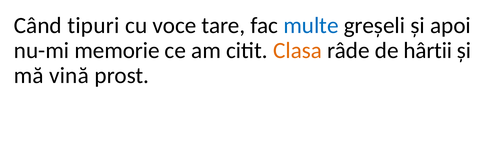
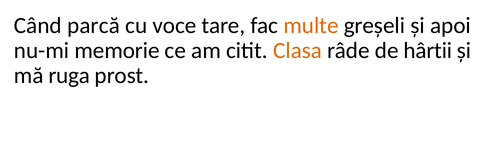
tipuri: tipuri -> parcă (93, 25)
multe colour: blue -> orange (311, 25)
vină: vină -> ruga (69, 76)
